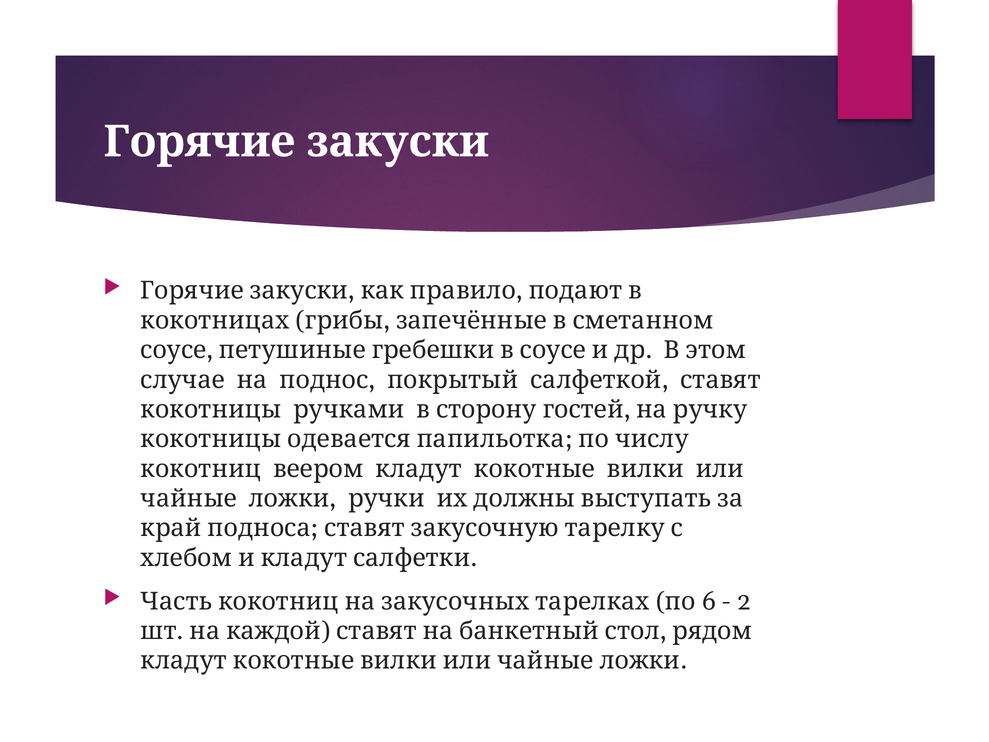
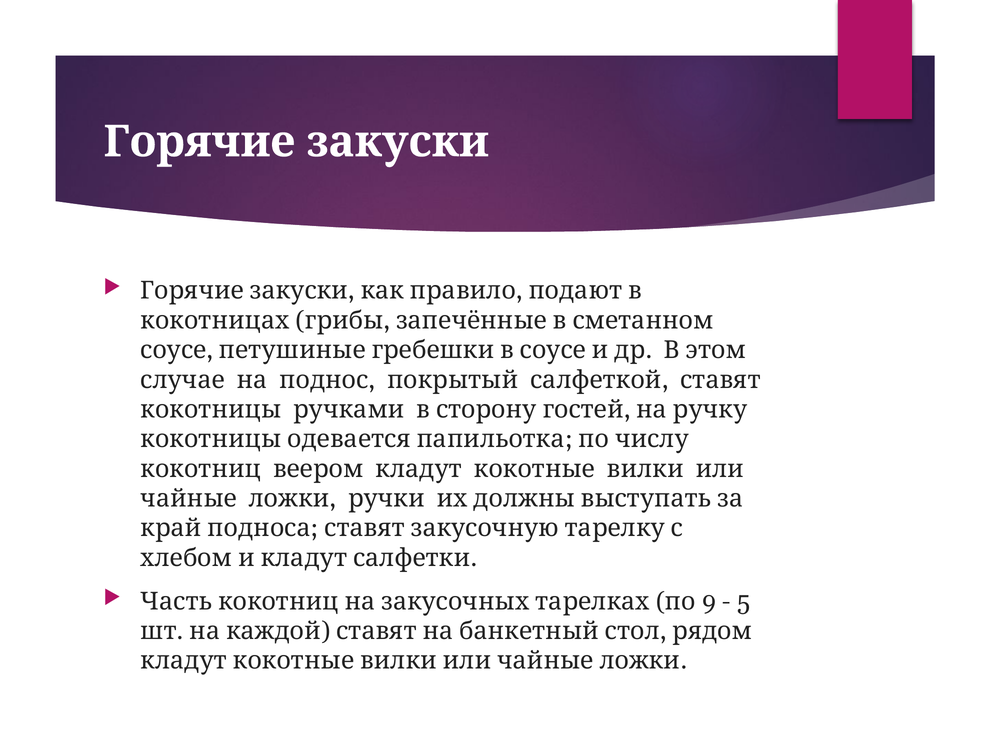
6: 6 -> 9 (709, 601)
2: 2 -> 5 (744, 601)
